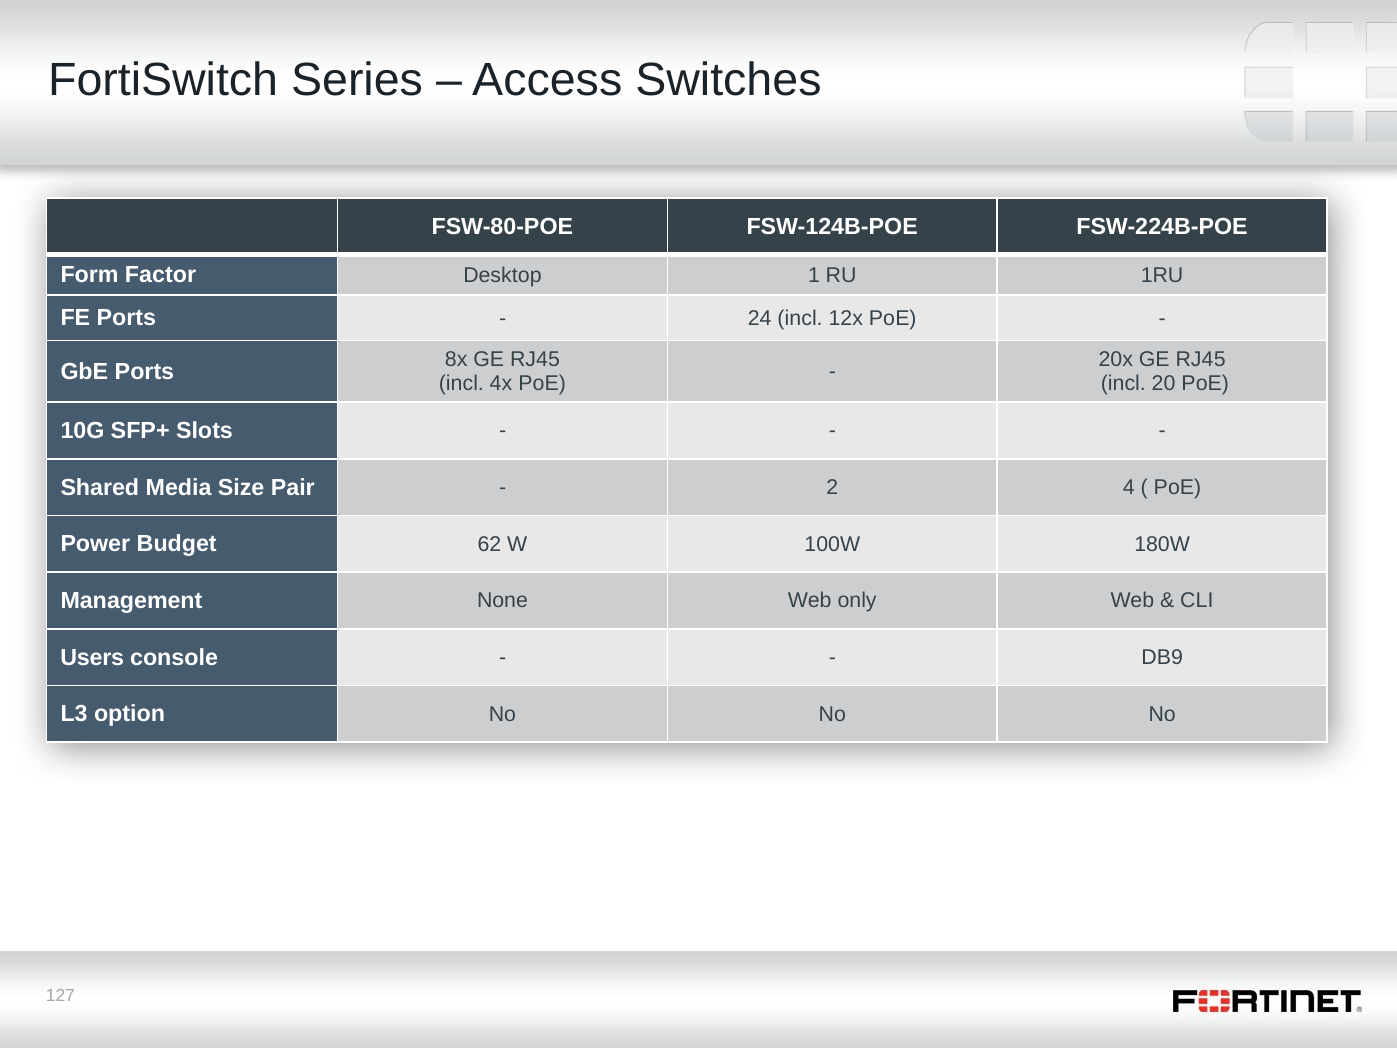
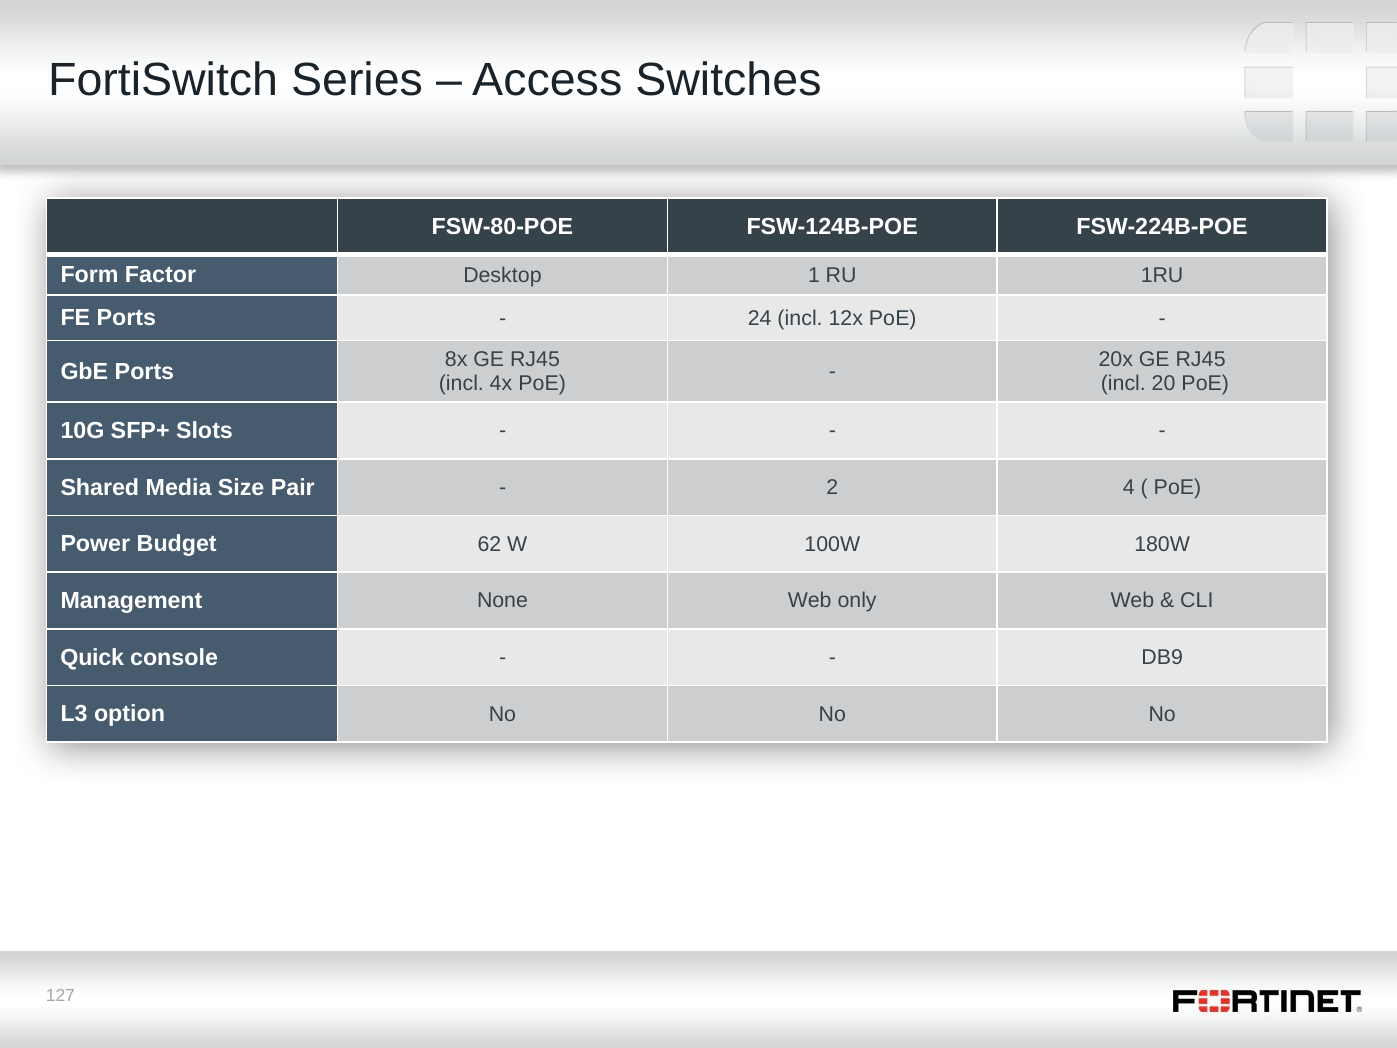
Users: Users -> Quick (92, 657)
